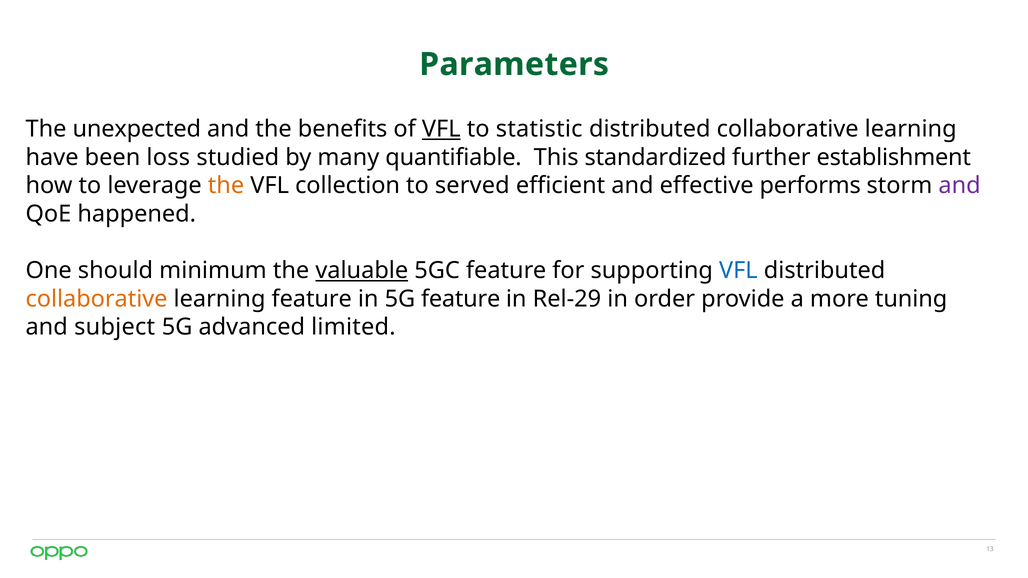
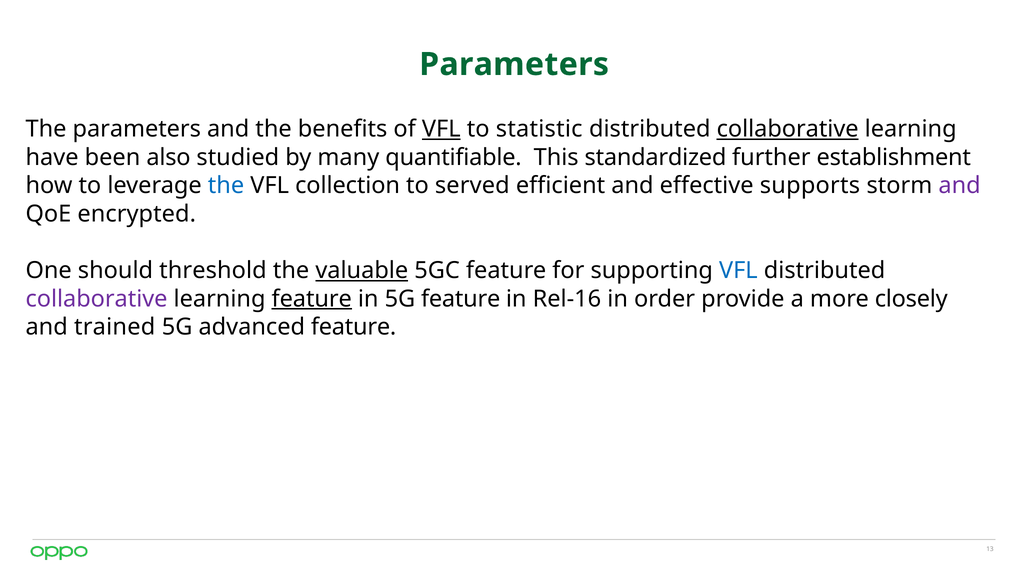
The unexpected: unexpected -> parameters (137, 129)
collaborative underline: none -> present (788, 129)
loss: loss -> also (169, 157)
the colour: orange -> blue (226, 186)
performs: performs -> supports (810, 186)
happened: happened -> encrypted (137, 214)
minimum: minimum -> threshold (213, 271)
collaborative colour: orange -> purple (97, 299)
feature underline: none -> present (312, 299)
Rel-29: Rel-29 -> Rel-16 (567, 299)
tuning: tuning -> closely (911, 299)
subject: subject -> trained (115, 327)
advanced limited: limited -> feature (354, 327)
